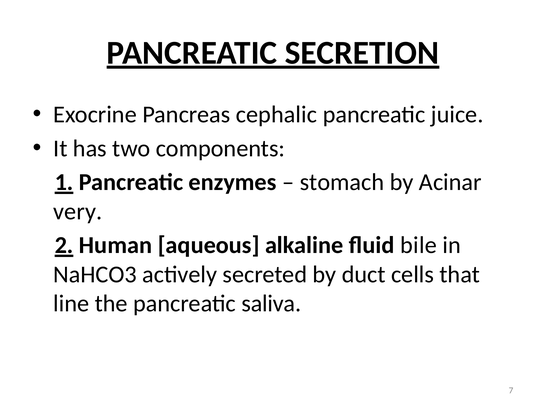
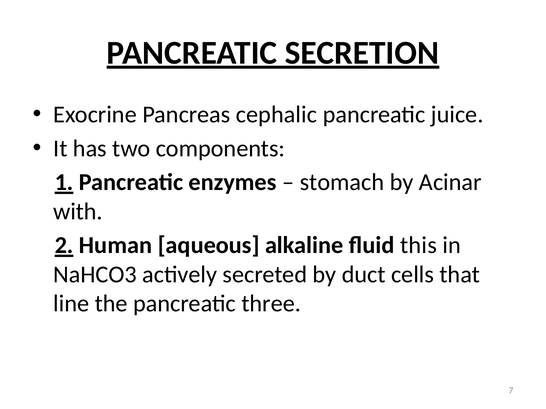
very: very -> with (78, 212)
bile: bile -> this (419, 246)
saliva: saliva -> three (271, 304)
